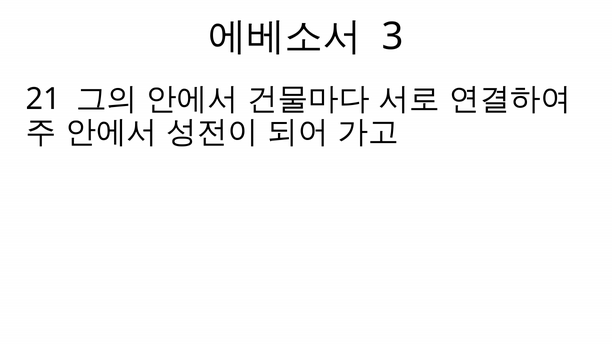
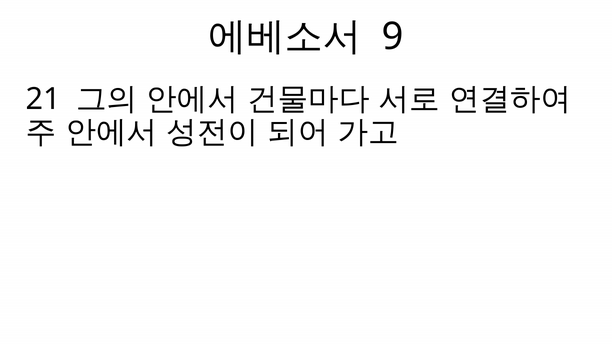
3: 3 -> 9 (393, 37)
